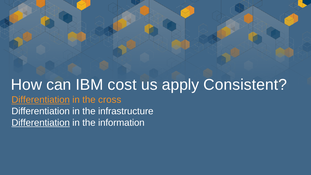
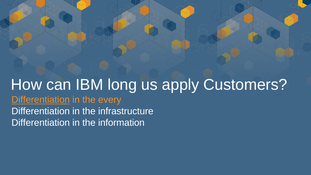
cost: cost -> long (122, 85)
Consistent: Consistent -> Customers (245, 85)
cross: cross -> every (110, 100)
Differentiation underline: present -> none (41, 123)
